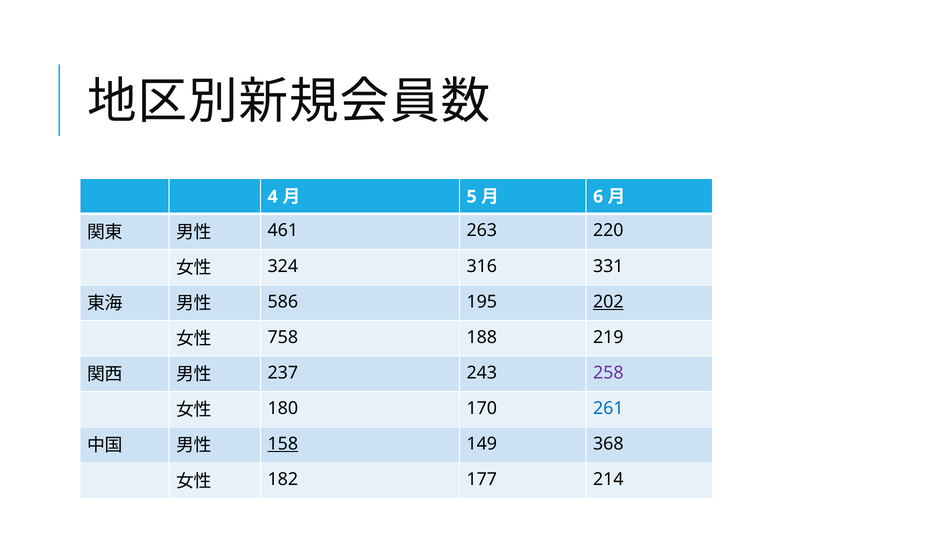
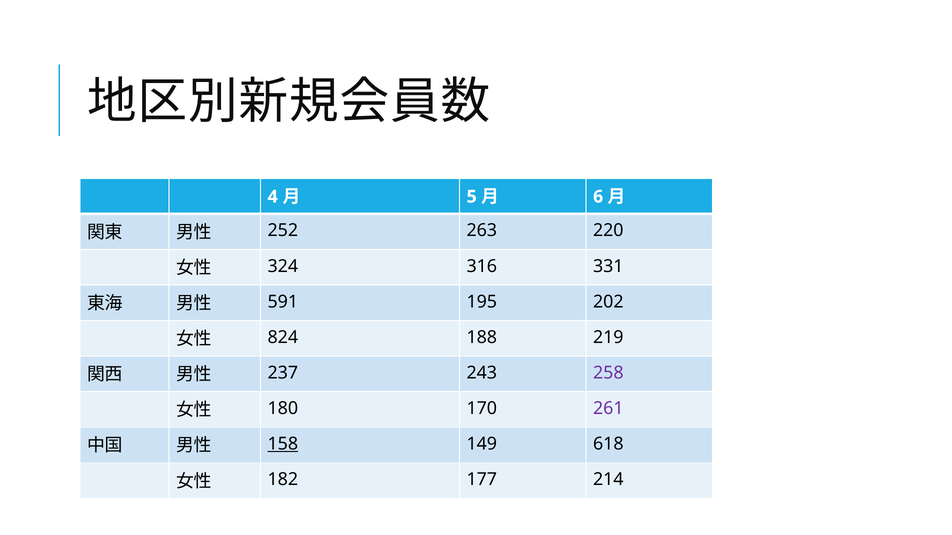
461: 461 -> 252 (283, 231)
586: 586 -> 591 (283, 302)
202 underline: present -> none (608, 302)
758: 758 -> 824 (283, 338)
261 colour: blue -> purple (608, 409)
368: 368 -> 618 (608, 444)
